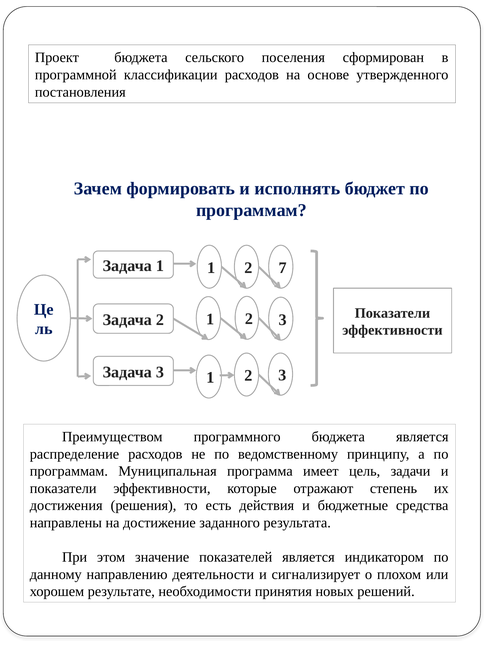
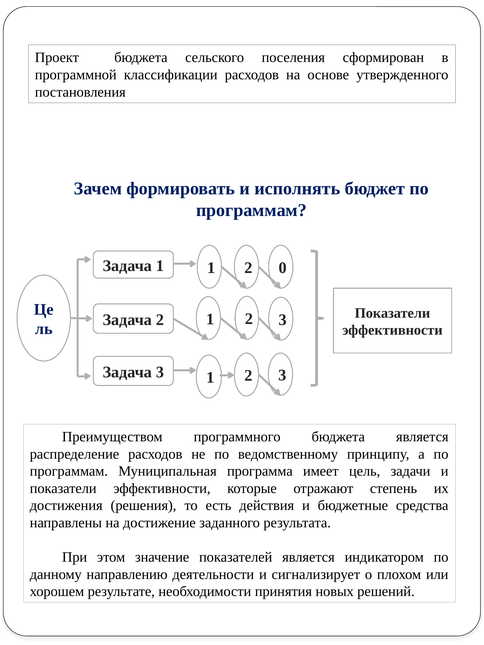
7: 7 -> 0 (283, 268)
